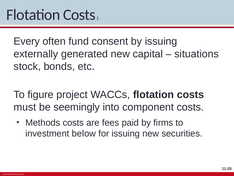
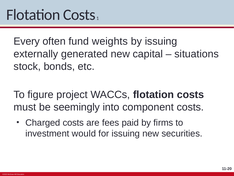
consent: consent -> weights (110, 41)
Methods: Methods -> Charged (43, 122)
below: below -> would (84, 133)
